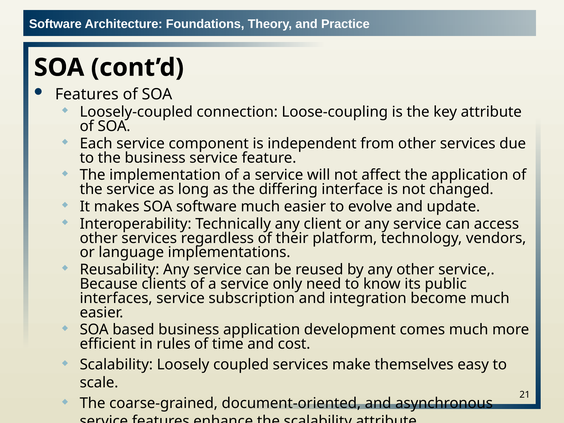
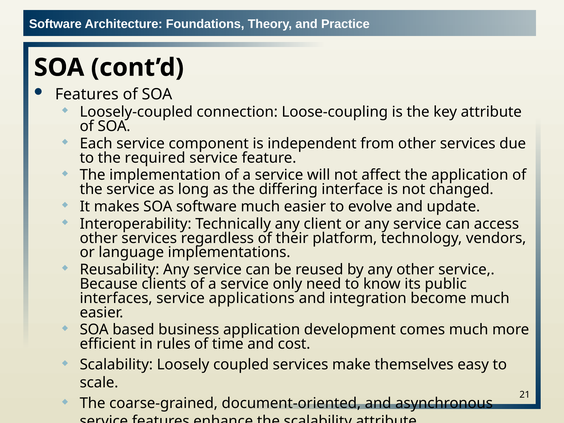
the business: business -> required (155, 158)
subscription: subscription -> applications (252, 298)
